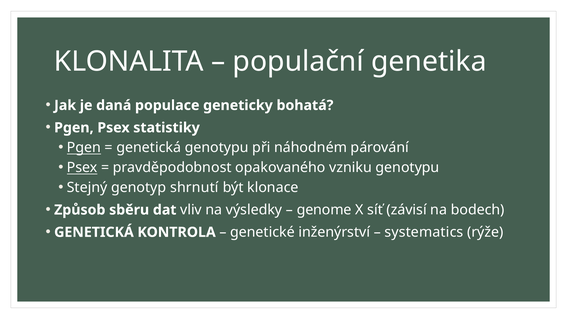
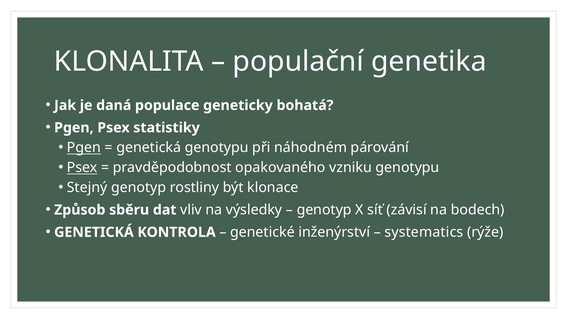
shrnutí: shrnutí -> rostliny (194, 188)
genome: genome -> genotyp (324, 210)
